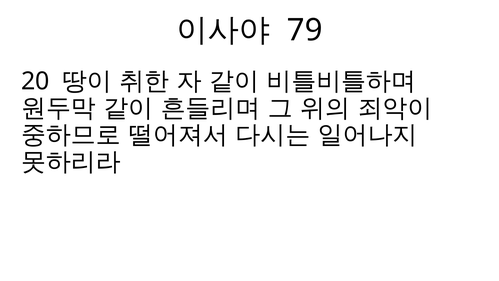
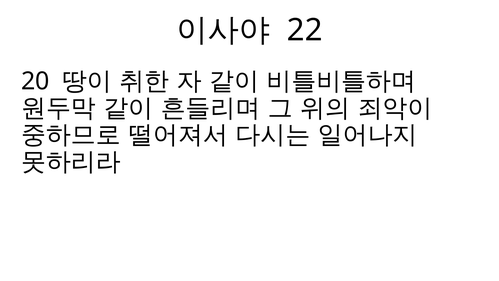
79: 79 -> 22 (305, 30)
